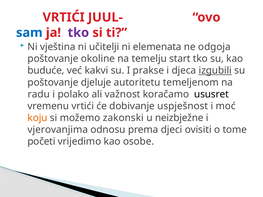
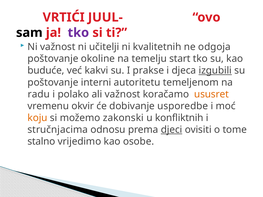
sam colour: blue -> black (29, 33)
Ni vještina: vještina -> važnost (58, 47)
elemenata: elemenata -> kvalitetnih (157, 47)
djeluje: djeluje -> interni (96, 82)
ususret colour: black -> orange (211, 94)
vremenu vrtići: vrtići -> okvir (83, 106)
uspješnost: uspješnost -> usporedbe (183, 106)
neizbježne: neizbježne -> konfliktnih (179, 118)
vjerovanjima: vjerovanjima -> stručnjacima (58, 130)
djeci underline: none -> present (172, 130)
početi: početi -> stalno (41, 142)
